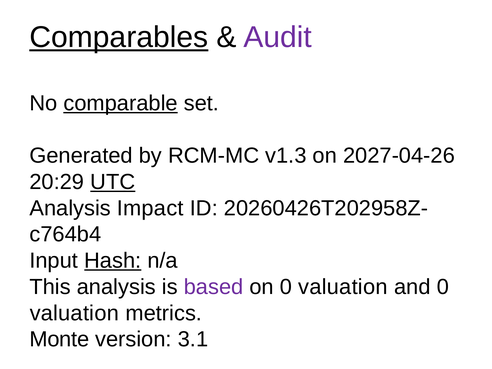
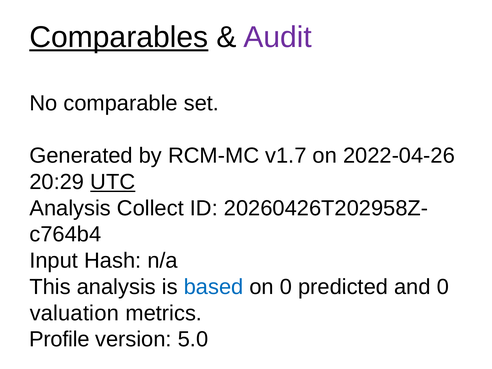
comparable underline: present -> none (121, 103)
v1.3: v1.3 -> v1.7 (286, 156)
2027-04-26: 2027-04-26 -> 2022-04-26 (399, 156)
Impact: Impact -> Collect (150, 208)
Hash underline: present -> none (113, 261)
based colour: purple -> blue (214, 287)
on 0 valuation: valuation -> predicted (343, 287)
Monte: Monte -> Profile (59, 339)
3.1: 3.1 -> 5.0 (193, 339)
